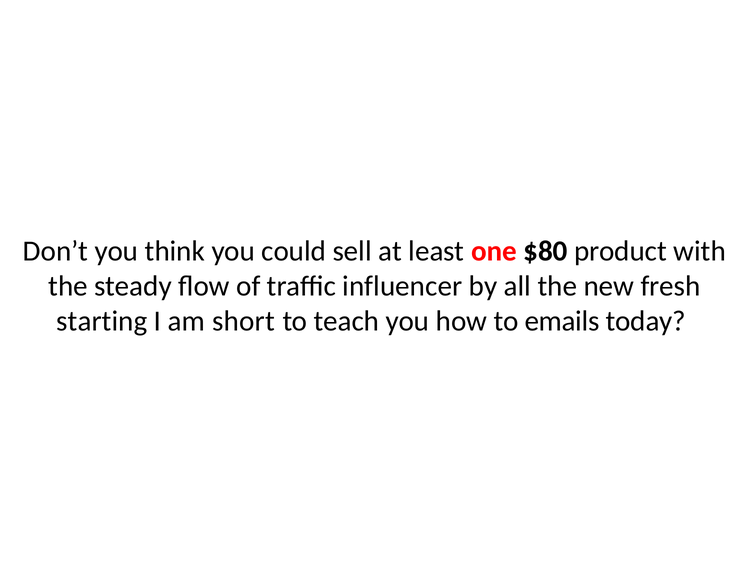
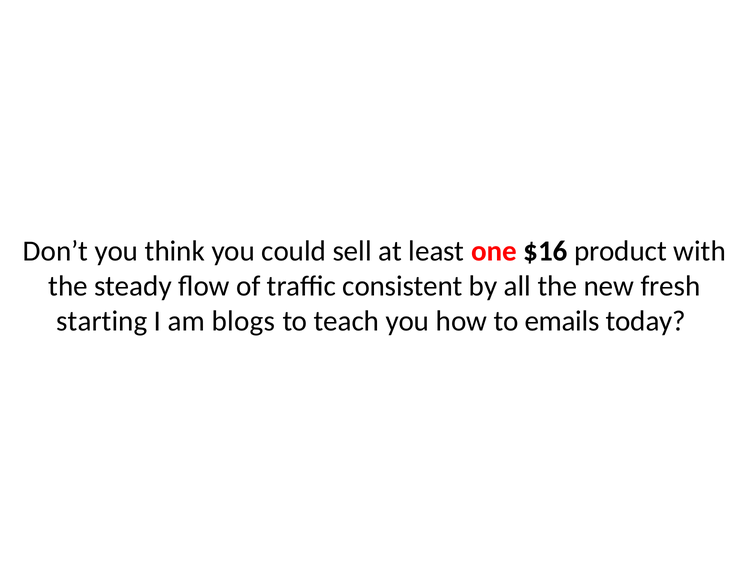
$80: $80 -> $16 (546, 251)
influencer: influencer -> consistent (402, 286)
short: short -> blogs (244, 321)
